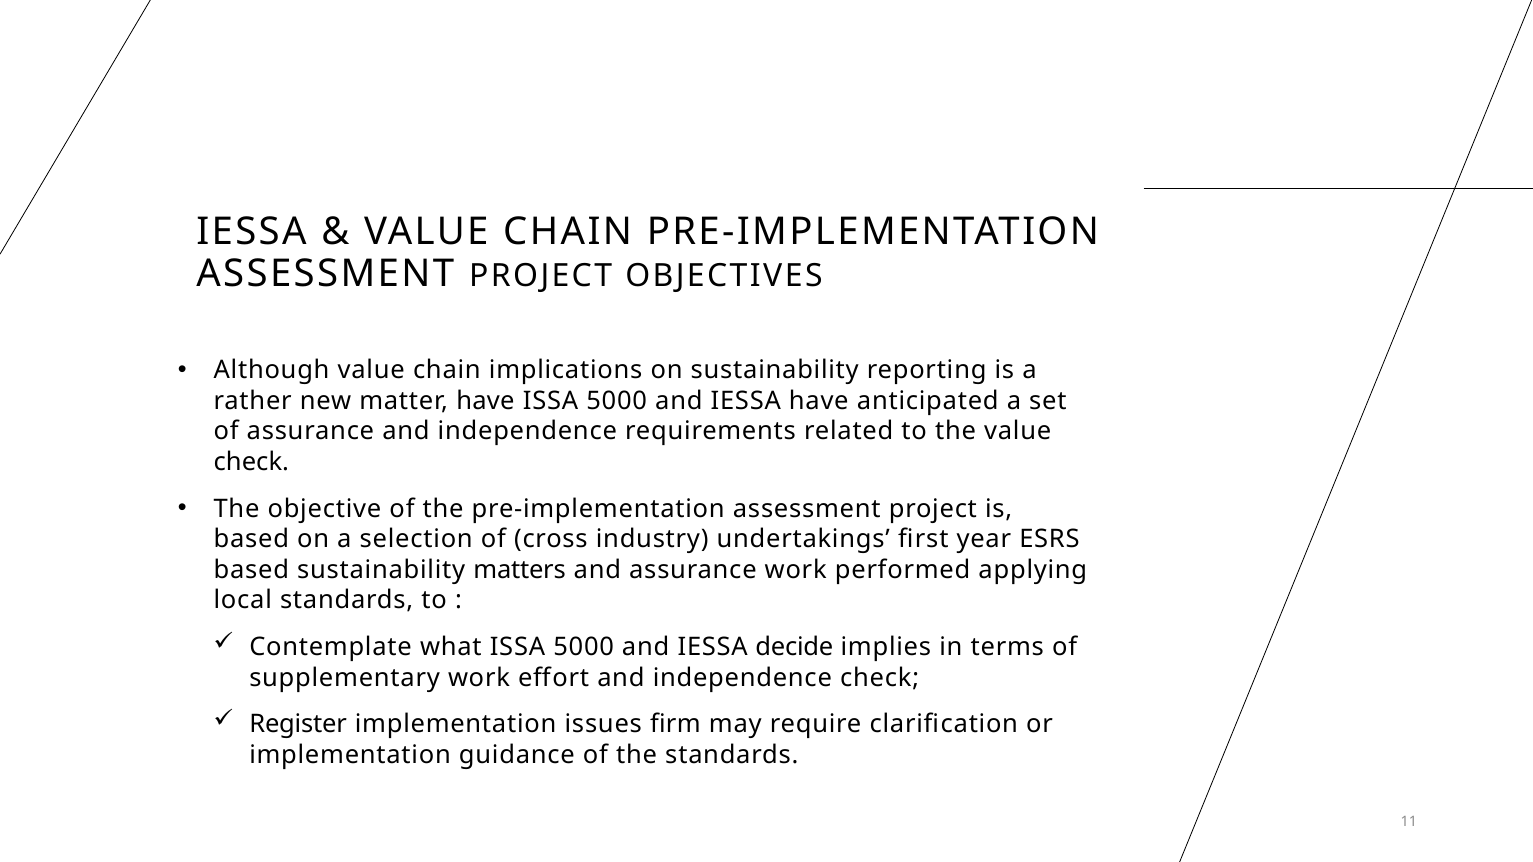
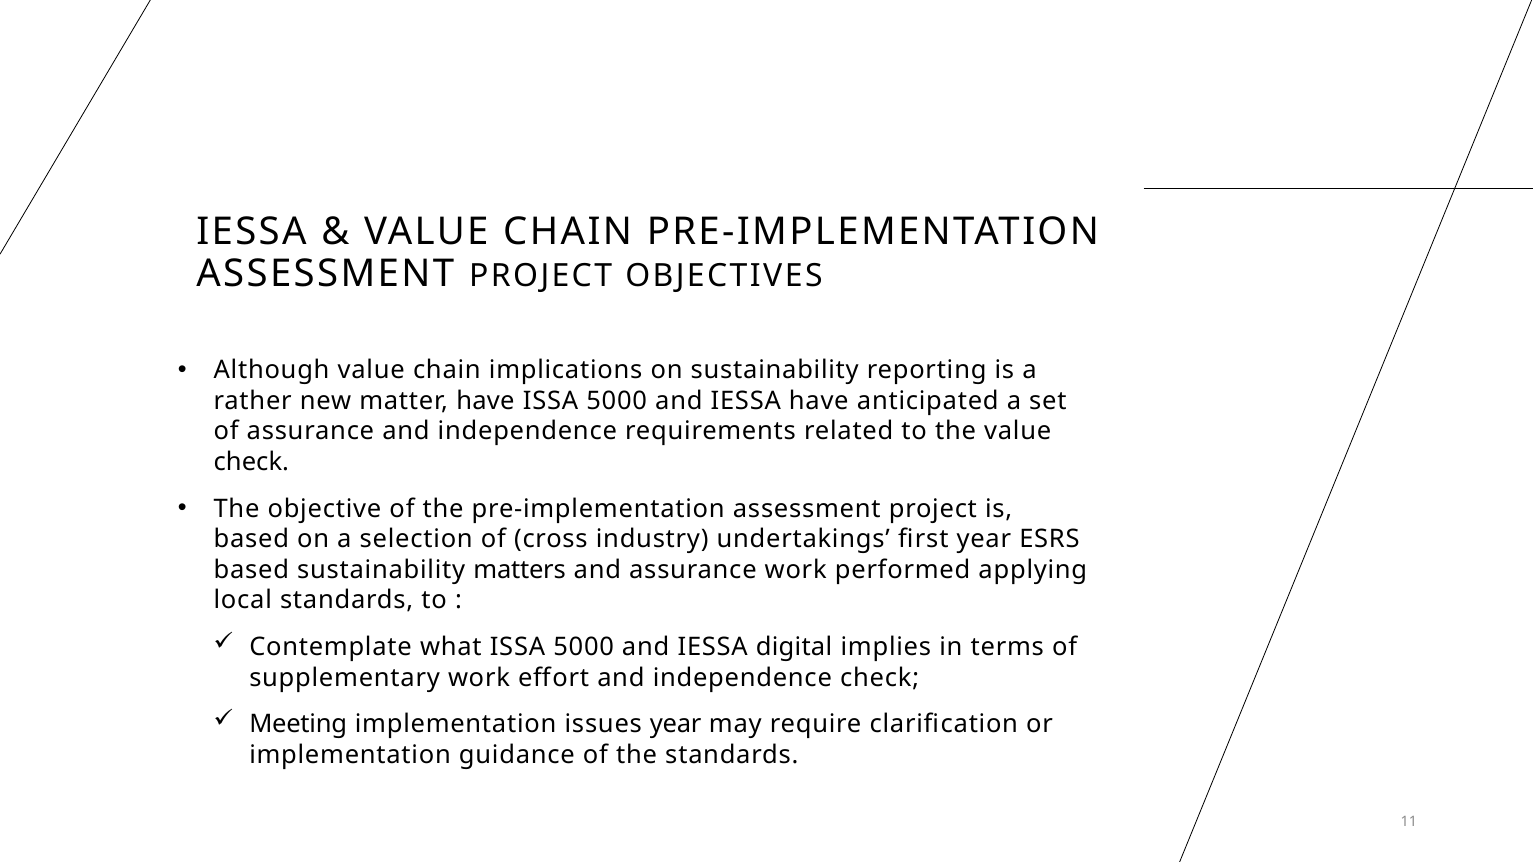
decide: decide -> digital (794, 647)
Register: Register -> Meeting (298, 725)
issues firm: firm -> year (676, 725)
